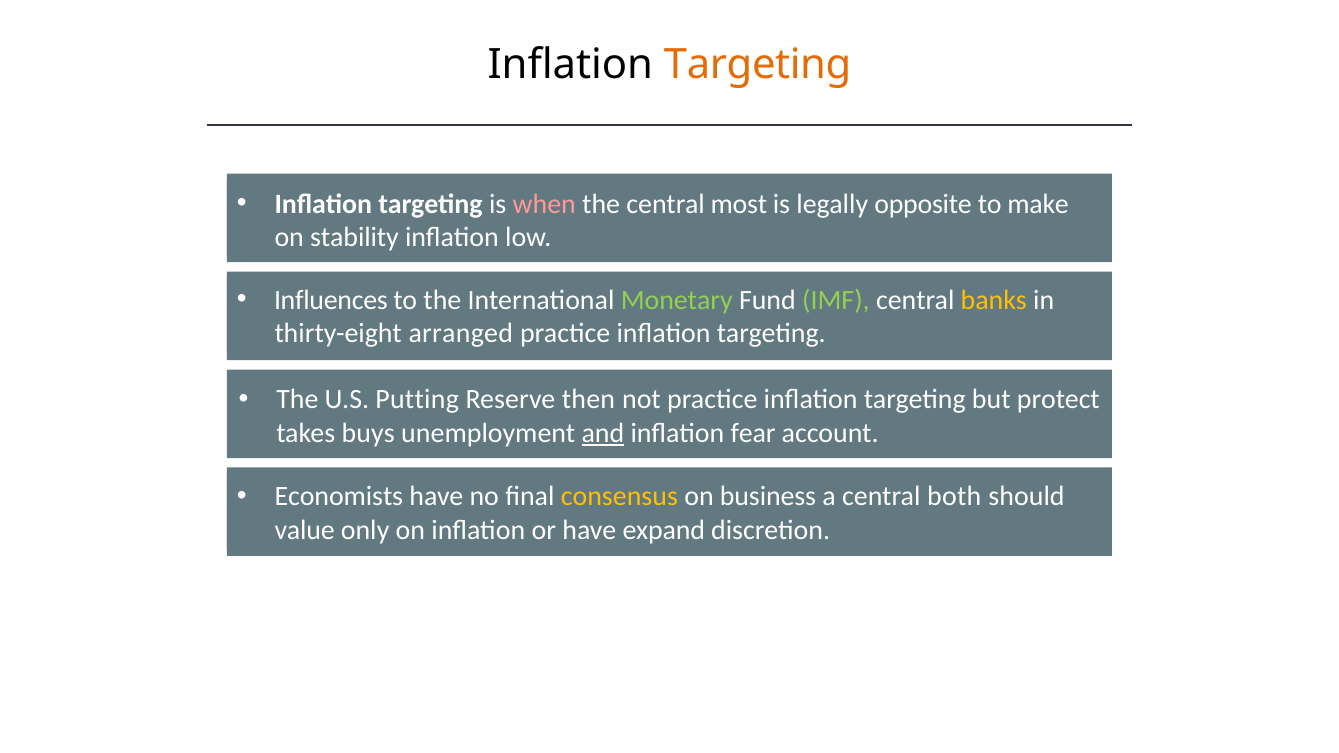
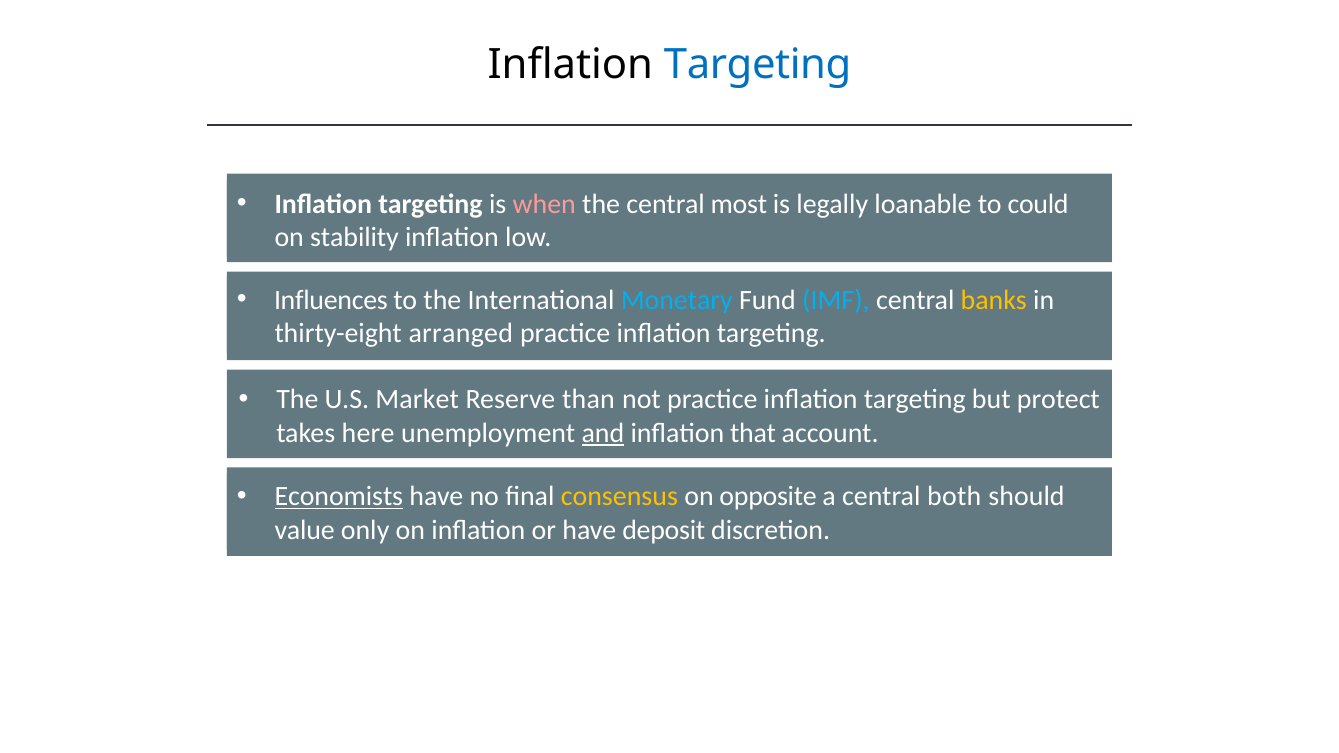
Targeting colour: orange -> blue (758, 65)
opposite: opposite -> loanable (923, 204)
make: make -> could (1038, 204)
Monetary colour: light green -> light blue (677, 300)
IMF colour: light green -> light blue (836, 300)
Putting: Putting -> Market (417, 400)
then: then -> than (588, 400)
buys: buys -> here (368, 433)
fear: fear -> that (753, 433)
Economists underline: none -> present (339, 497)
business: business -> opposite (768, 497)
expand: expand -> deposit (664, 530)
